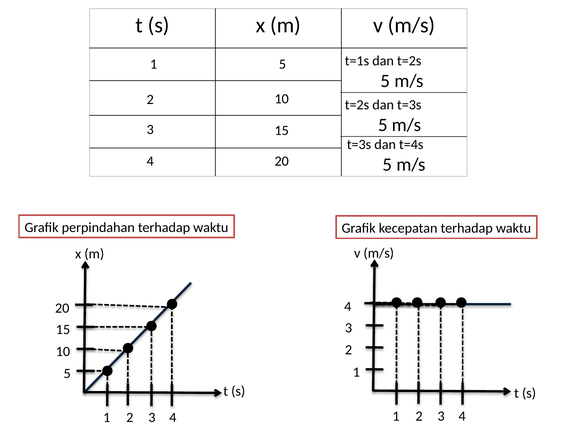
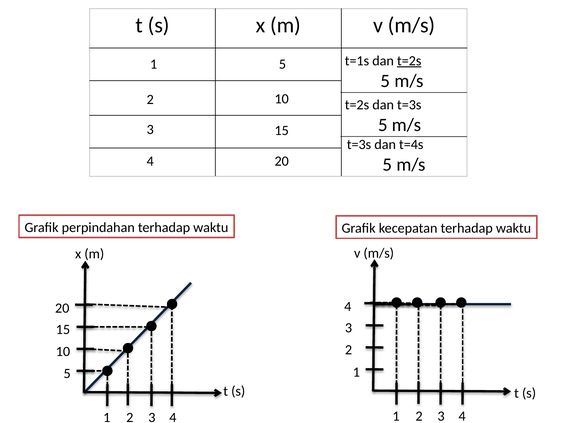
t=2s underline: none -> present (409, 61)
